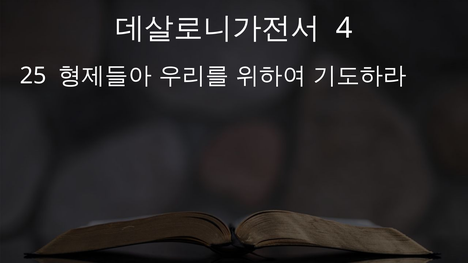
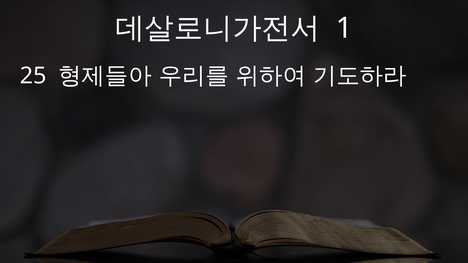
4: 4 -> 1 (344, 28)
